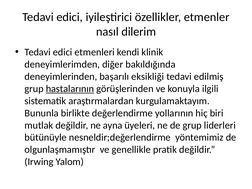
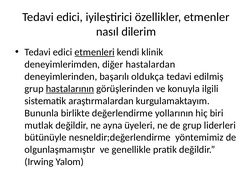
etmenleri underline: none -> present (95, 52)
bakıldığında: bakıldığında -> hastalardan (150, 64)
eksikliği: eksikliği -> oldukça (148, 77)
